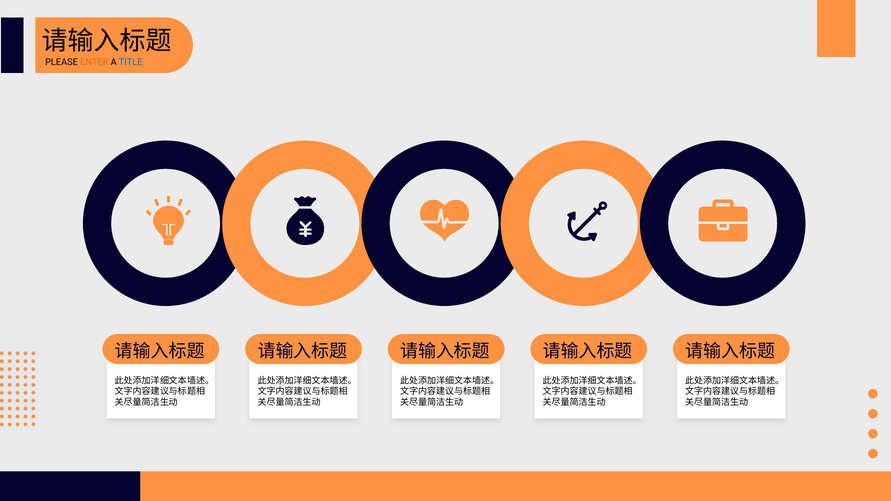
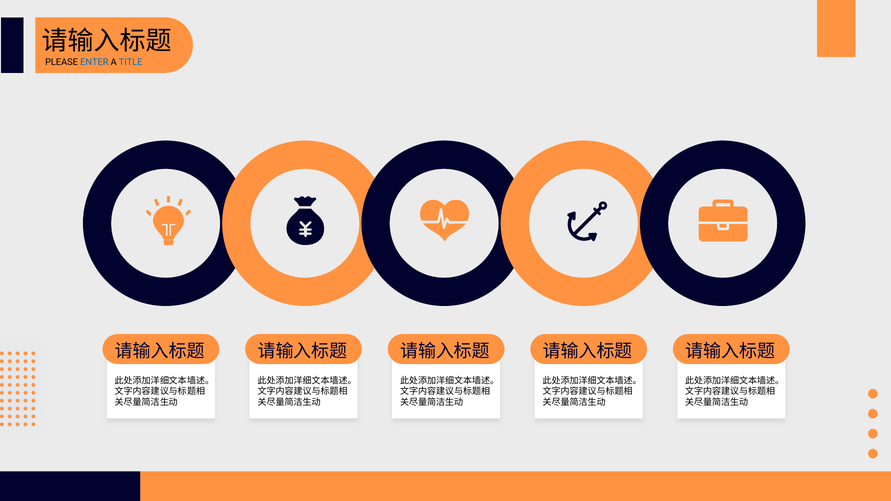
ENTER colour: orange -> blue (94, 62)
